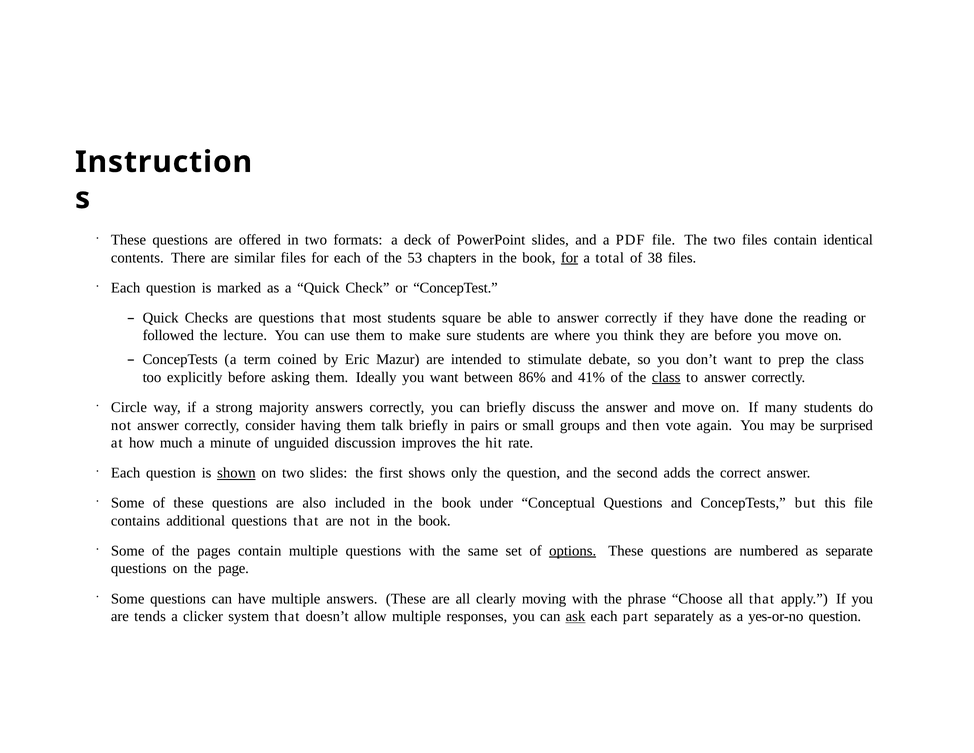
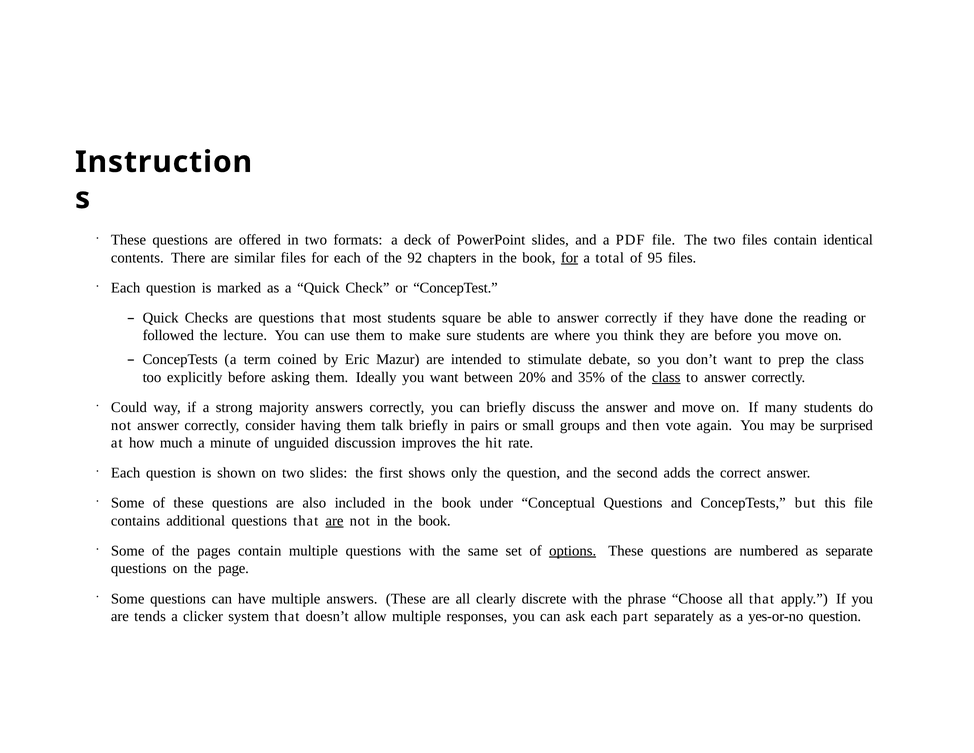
53: 53 -> 92 (415, 258)
38: 38 -> 95 (655, 258)
86%: 86% -> 20% (532, 377)
41%: 41% -> 35% (592, 377)
Circle: Circle -> Could (129, 407)
shown underline: present -> none (236, 473)
are underline: none -> present (334, 520)
moving: moving -> discrete (544, 598)
ask underline: present -> none (575, 616)
